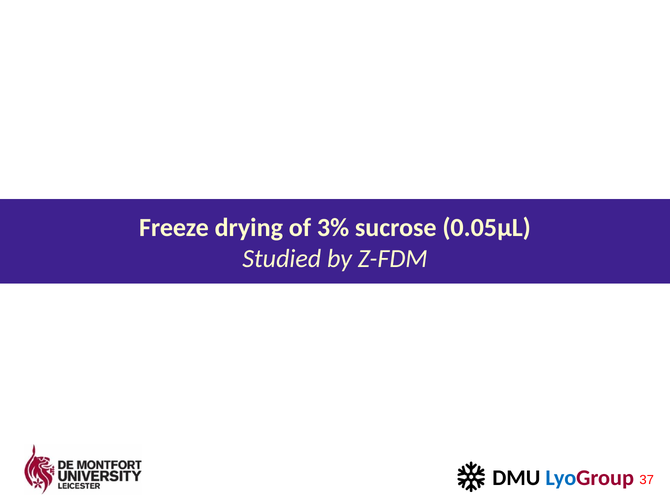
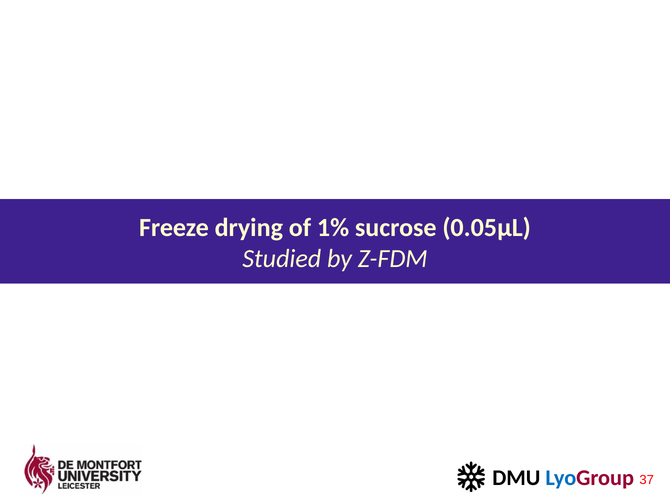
3%: 3% -> 1% (333, 227)
